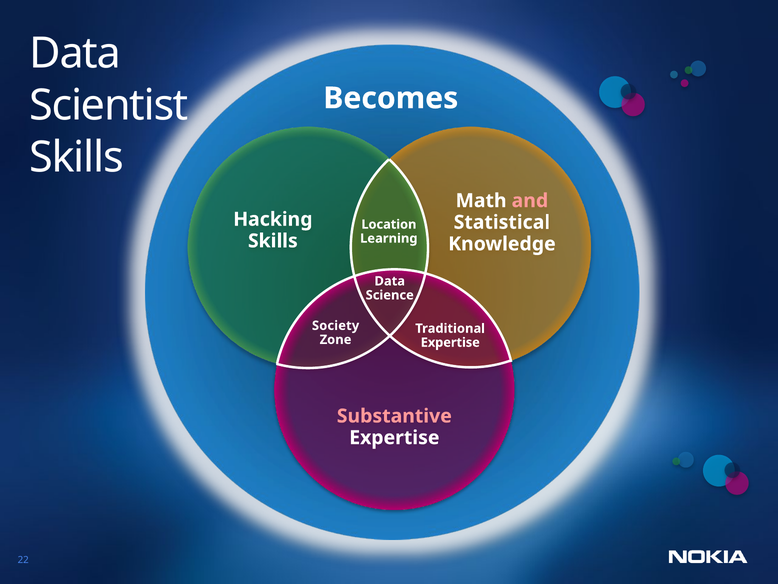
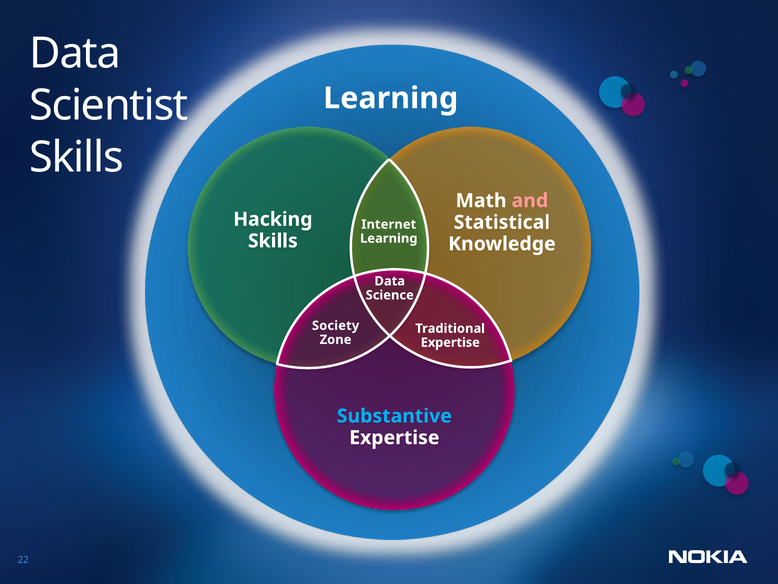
Becomes: Becomes -> Learning (391, 98)
Location: Location -> Internet (389, 224)
Substantive colour: pink -> light blue (394, 416)
